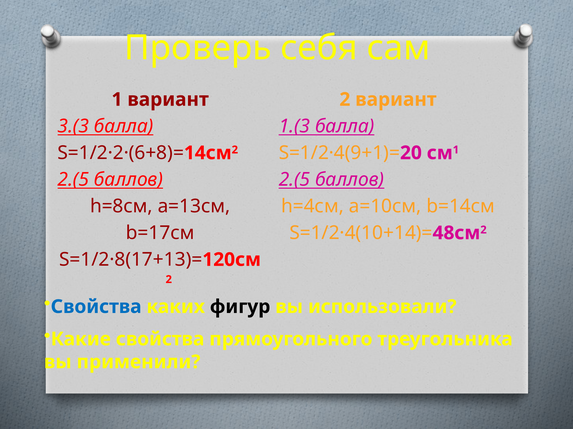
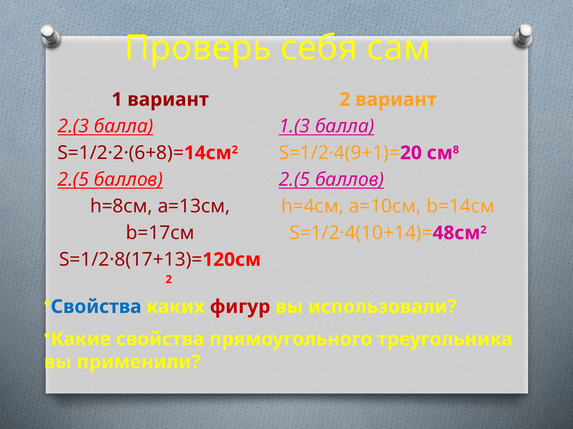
3.(3: 3.(3 -> 2.(3 (73, 126)
1: 1 -> 8 (456, 150)
фигур colour: black -> red (240, 307)
